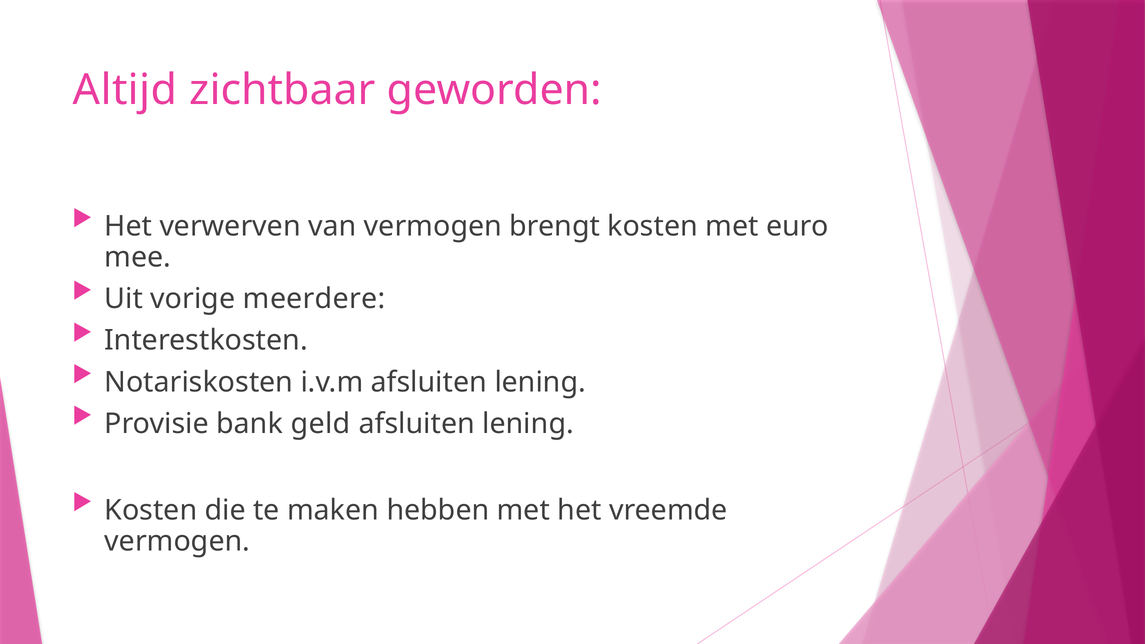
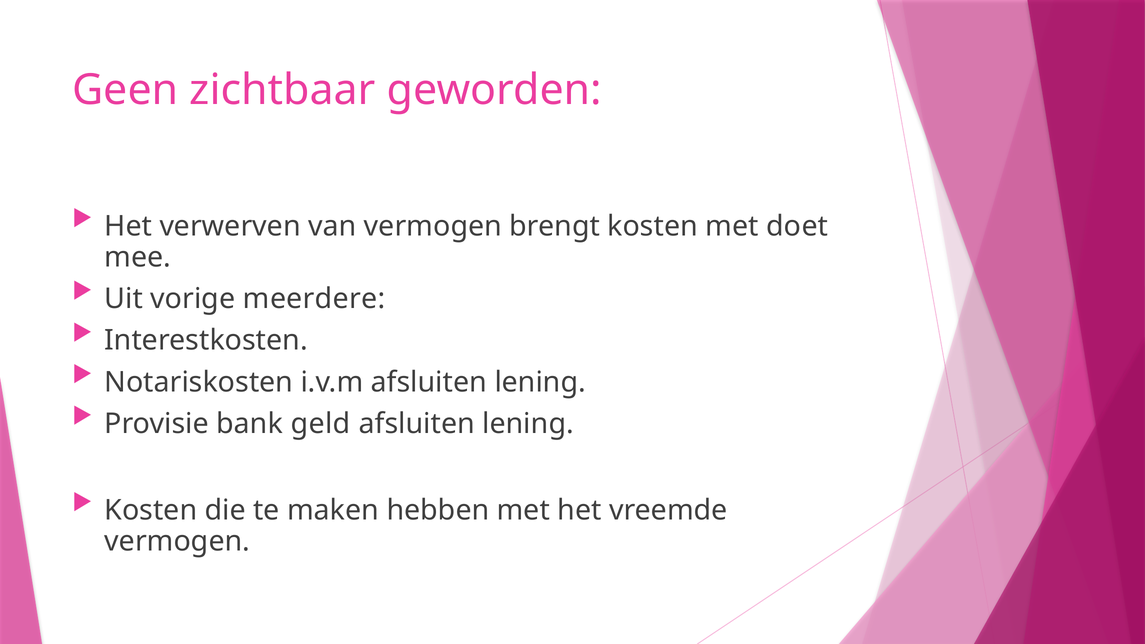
Altijd: Altijd -> Geen (125, 90)
euro: euro -> doet (797, 226)
